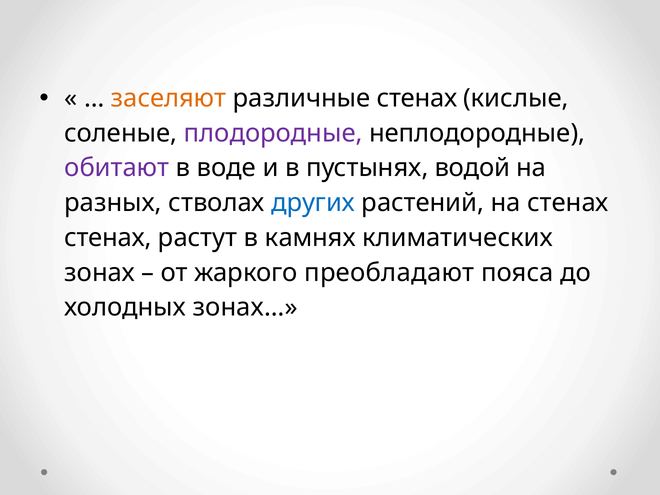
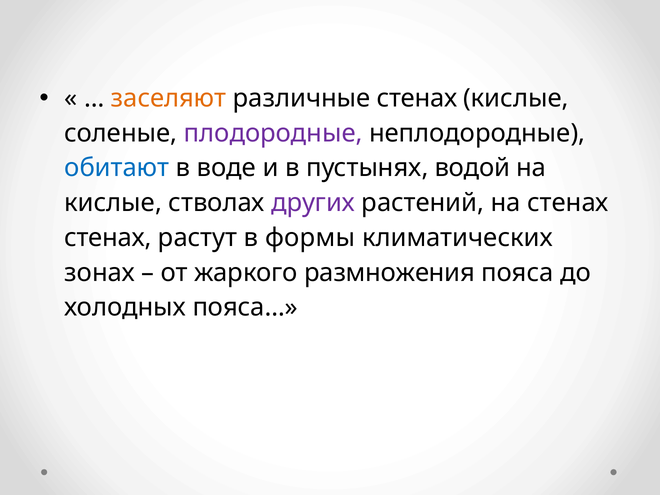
обитают colour: purple -> blue (117, 168)
разных: разных -> кислые (113, 203)
других colour: blue -> purple (313, 203)
камнях: камнях -> формы (310, 238)
преобладают: преобладают -> размножения (390, 273)
зонах…: зонах… -> пояса… (245, 307)
